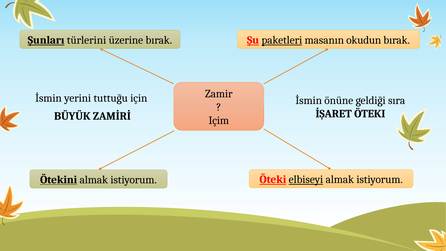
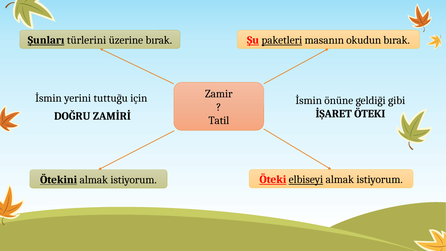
sıra: sıra -> gibi (397, 100)
BÜYÜK: BÜYÜK -> DOĞRU (72, 116)
Içim: Içim -> Tatil (219, 120)
